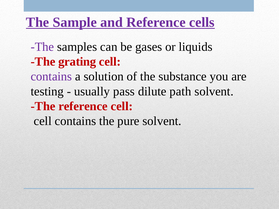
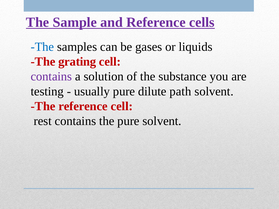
The colour: purple -> blue (42, 47)
usually pass: pass -> pure (124, 91)
cell: cell -> rest (43, 121)
